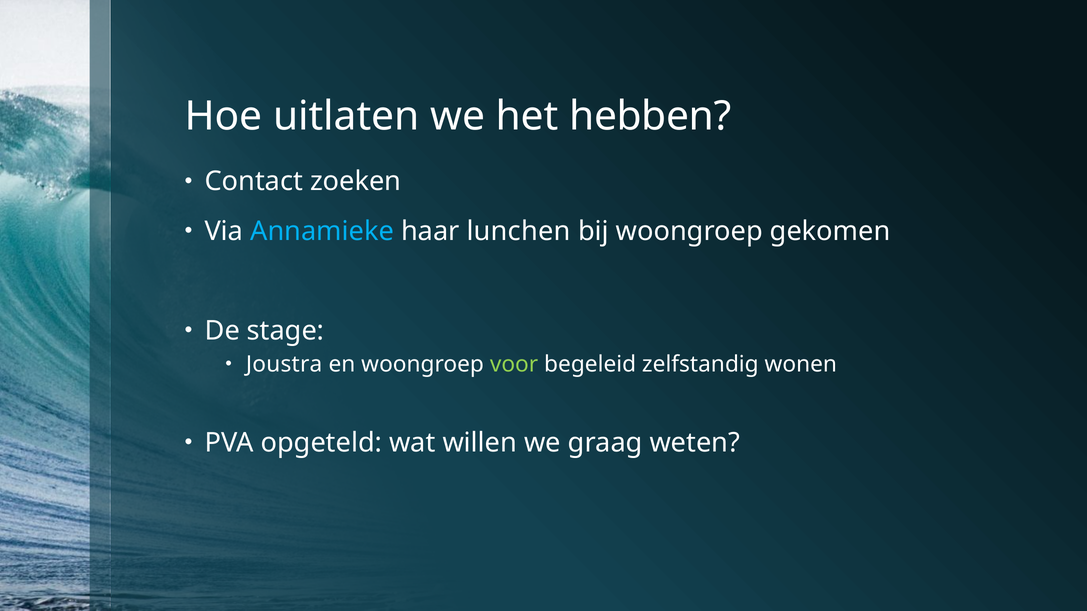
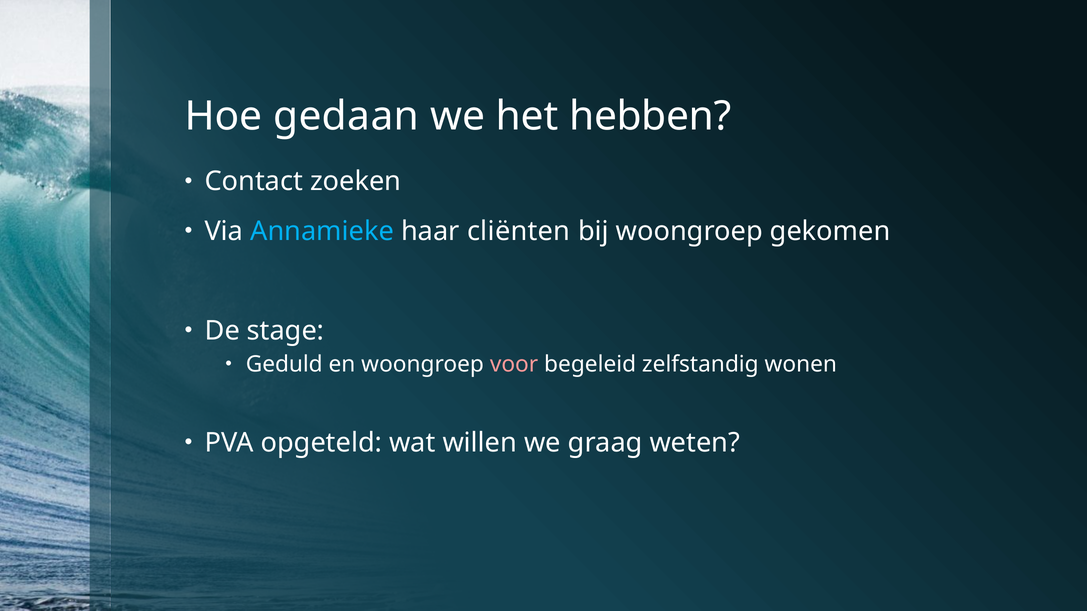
uitlaten: uitlaten -> gedaan (346, 116)
lunchen: lunchen -> cliënten (519, 231)
Joustra: Joustra -> Geduld (284, 365)
voor colour: light green -> pink (514, 365)
